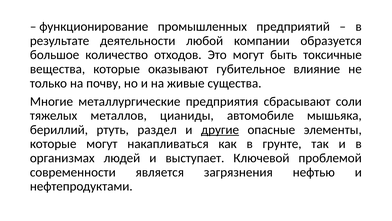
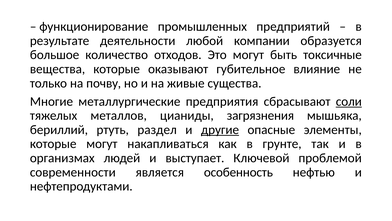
соли underline: none -> present (349, 101)
автомобиле: автомобиле -> загрязнения (260, 115)
загрязнения: загрязнения -> особенность (238, 172)
